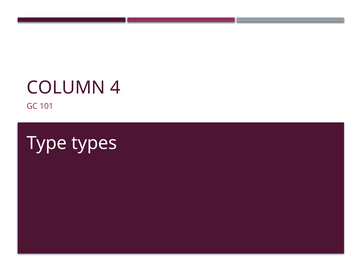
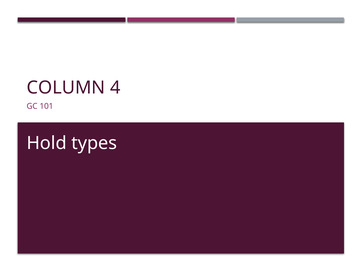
Type: Type -> Hold (47, 143)
